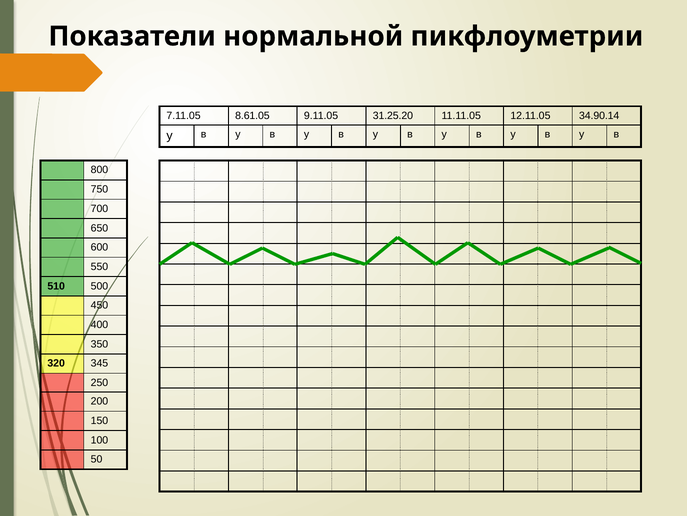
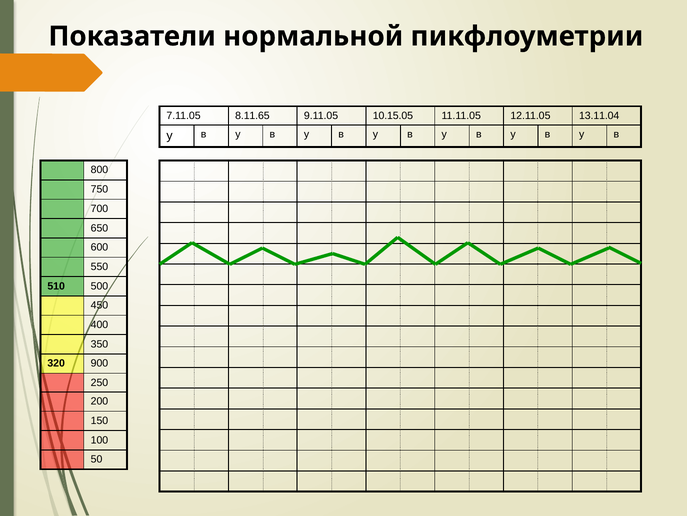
8.61.05: 8.61.05 -> 8.11.65 (252, 116)
31.25.20: 31.25.20 -> 10.15.05 (393, 116)
34.90.14: 34.90.14 -> 13.11.04 (599, 116)
345: 345 -> 900 (99, 363)
